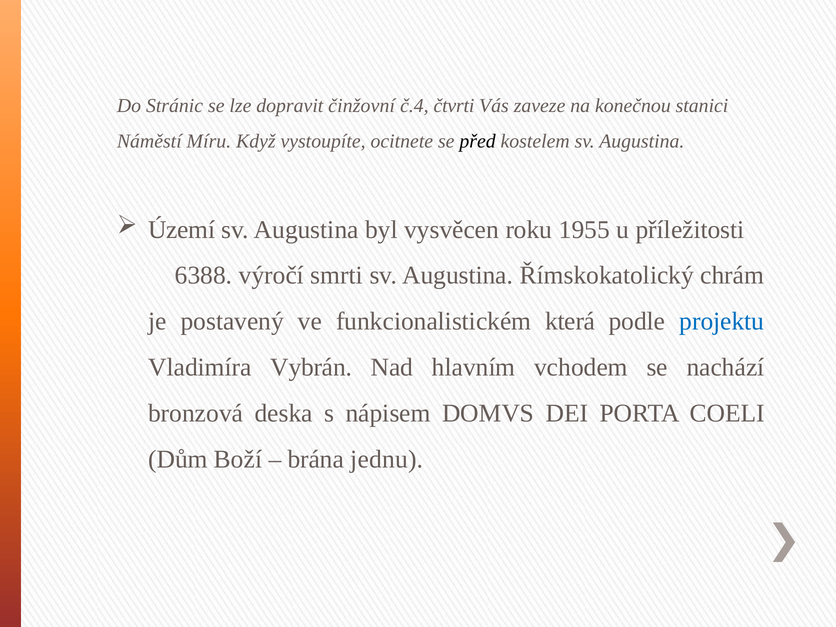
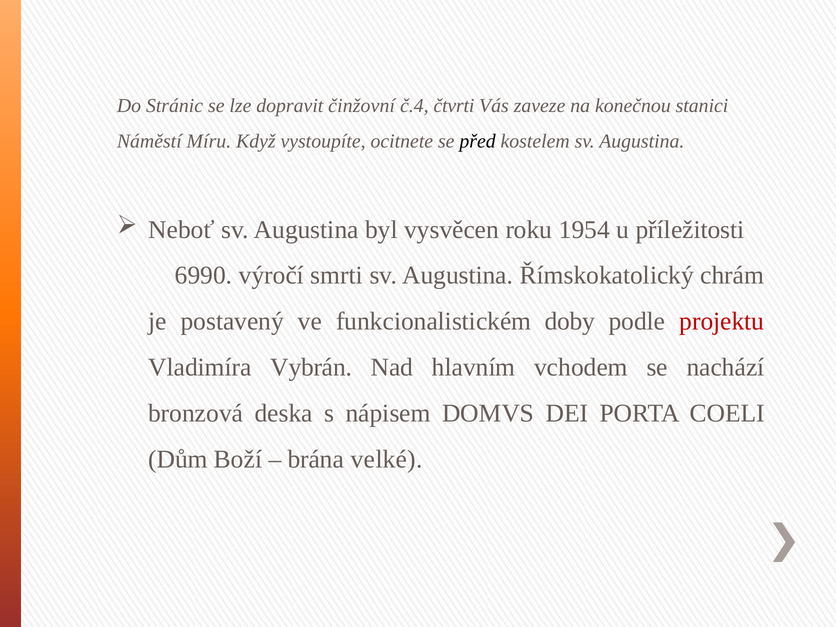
Území: Území -> Neboť (181, 230)
1955: 1955 -> 1954 (584, 230)
6388: 6388 -> 6990 (204, 276)
která: která -> doby (570, 321)
projektu colour: blue -> red (722, 321)
jednu: jednu -> velké (387, 459)
